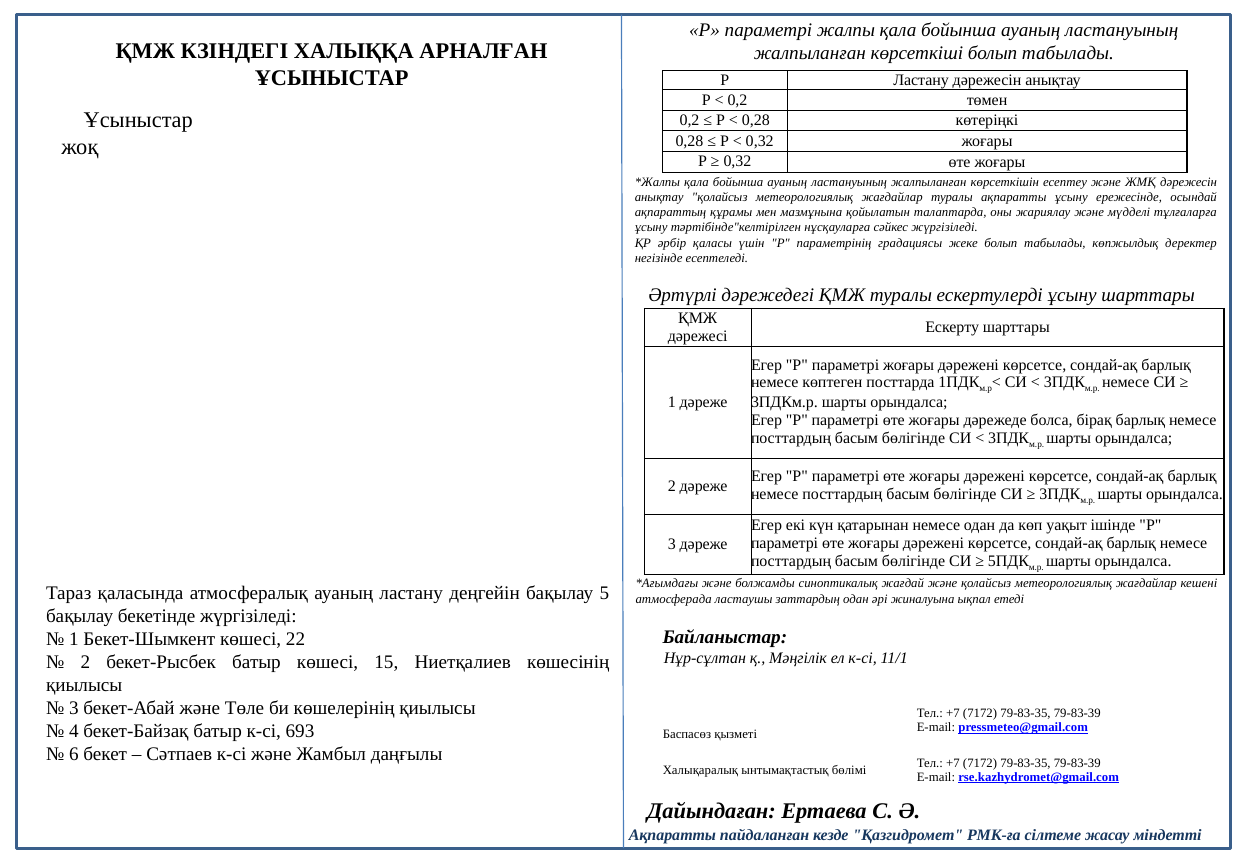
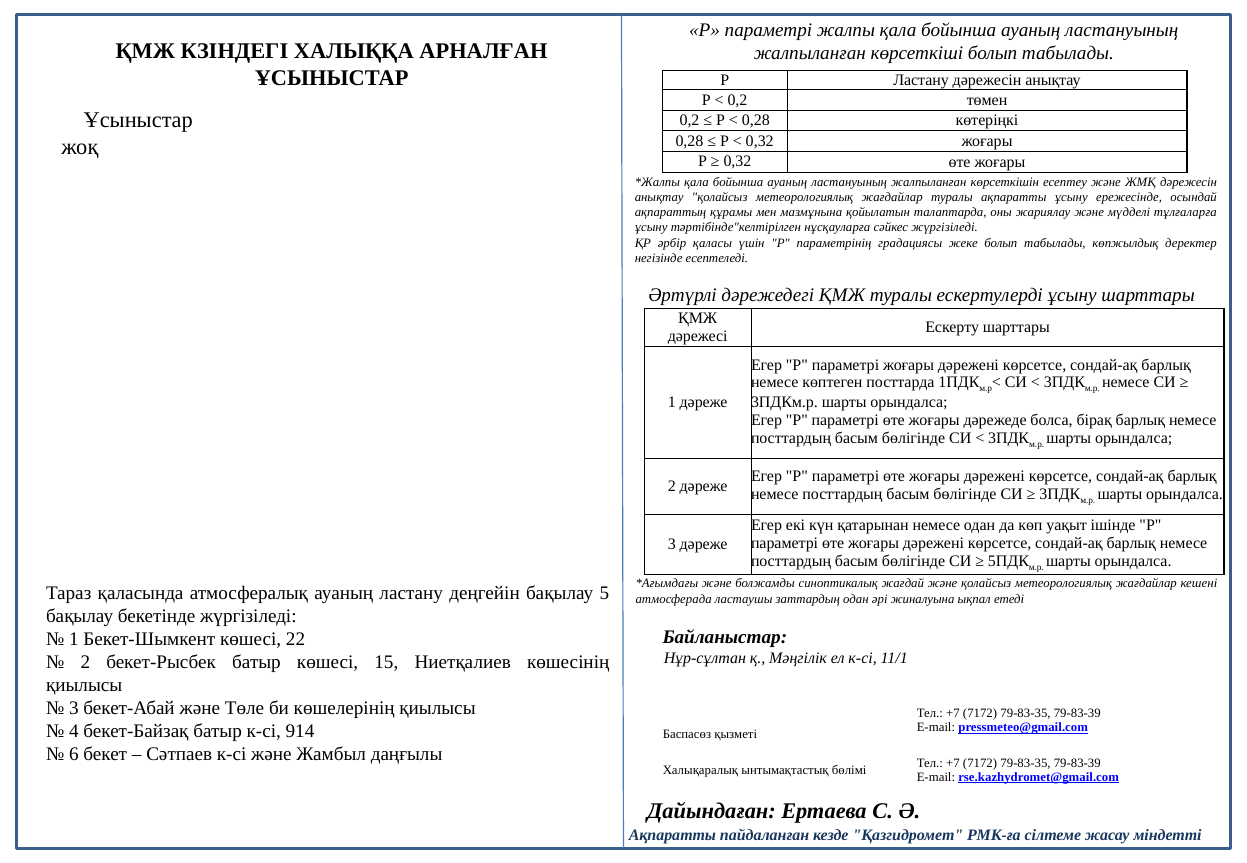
693: 693 -> 914 (300, 732)
